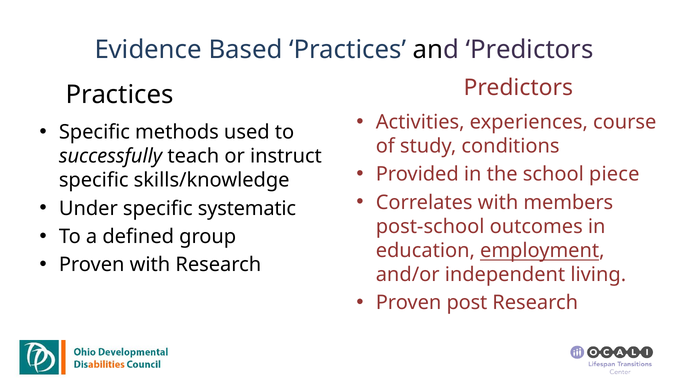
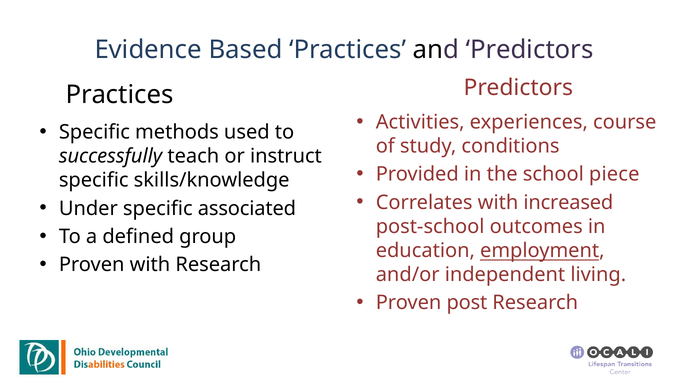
members: members -> increased (568, 202)
systematic: systematic -> associated (247, 208)
